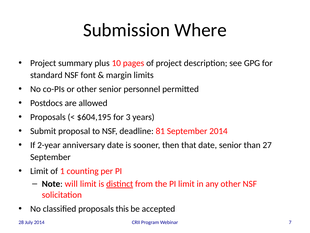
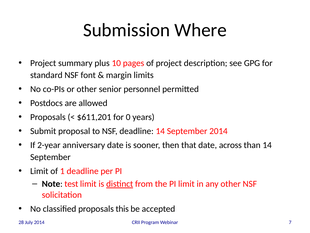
$604,195: $604,195 -> $611,201 (94, 117)
3: 3 -> 0 (128, 117)
deadline 81: 81 -> 14 (160, 131)
date senior: senior -> across (230, 145)
than 27: 27 -> 14 (267, 145)
1 counting: counting -> deadline (83, 171)
will: will -> test (71, 184)
